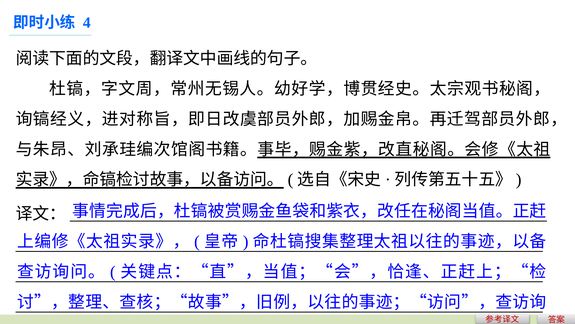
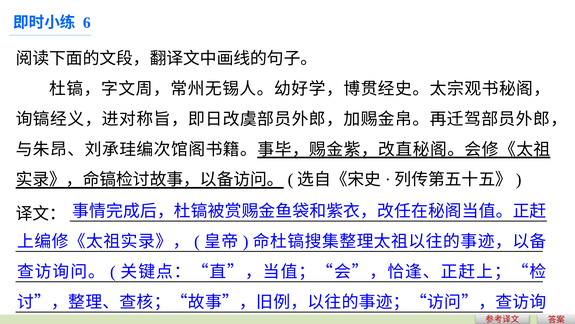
4: 4 -> 6 (87, 23)
